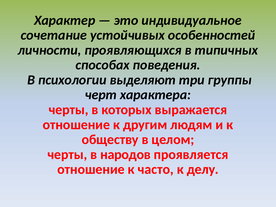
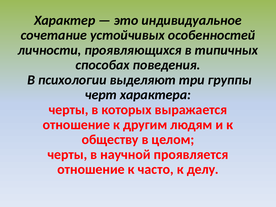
народов: народов -> научной (125, 154)
